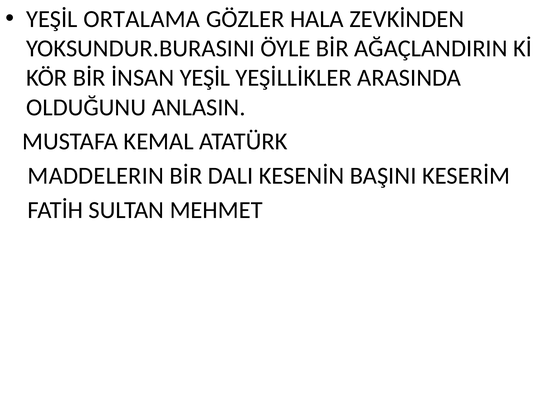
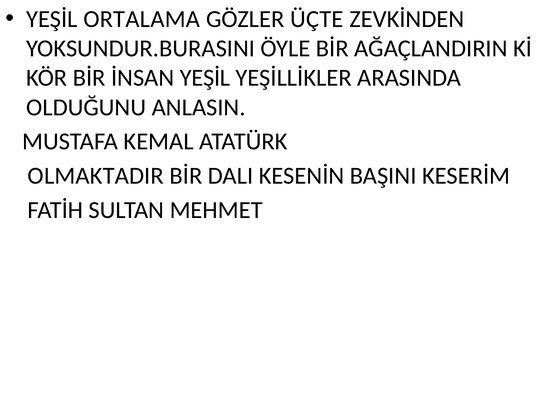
HALA: HALA -> ÜÇTE (317, 19)
MADDELERIN: MADDELERIN -> OLMAKTADIR (96, 176)
